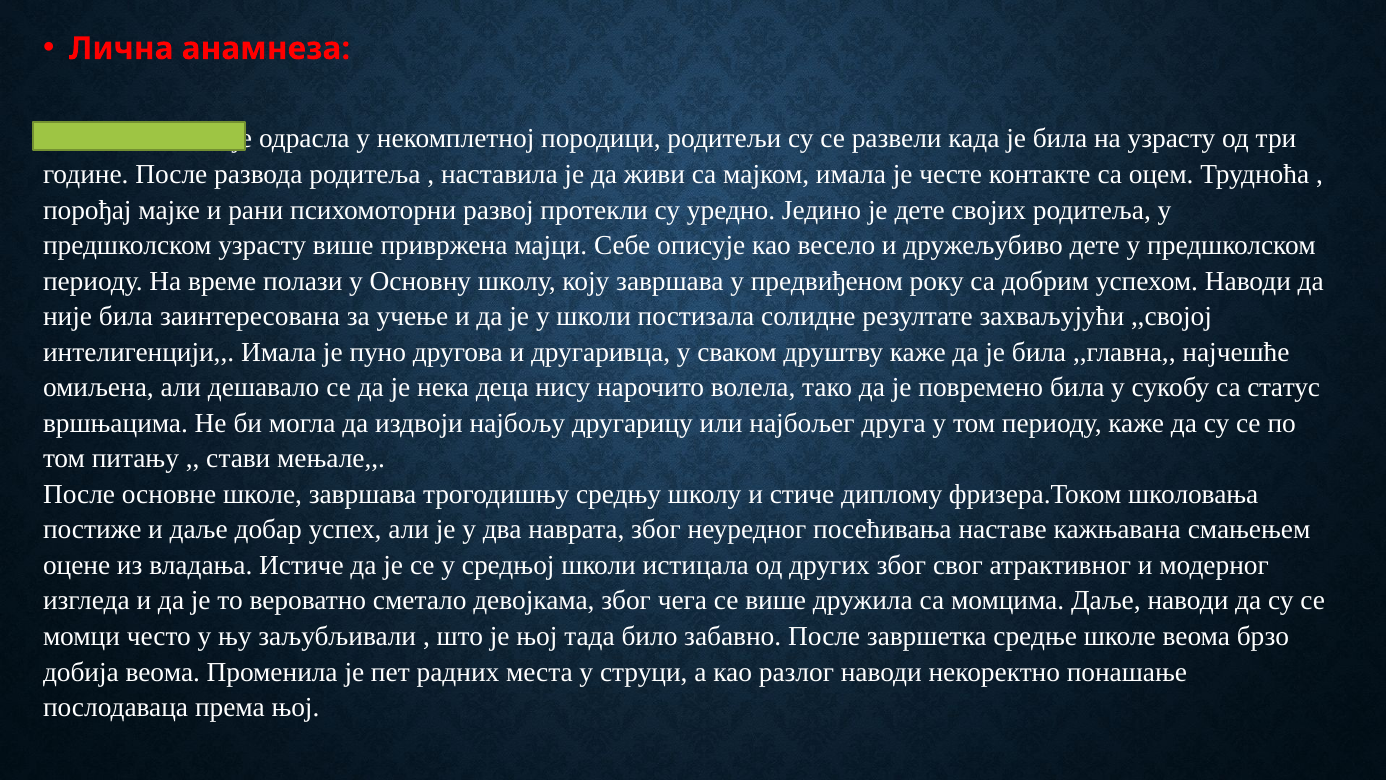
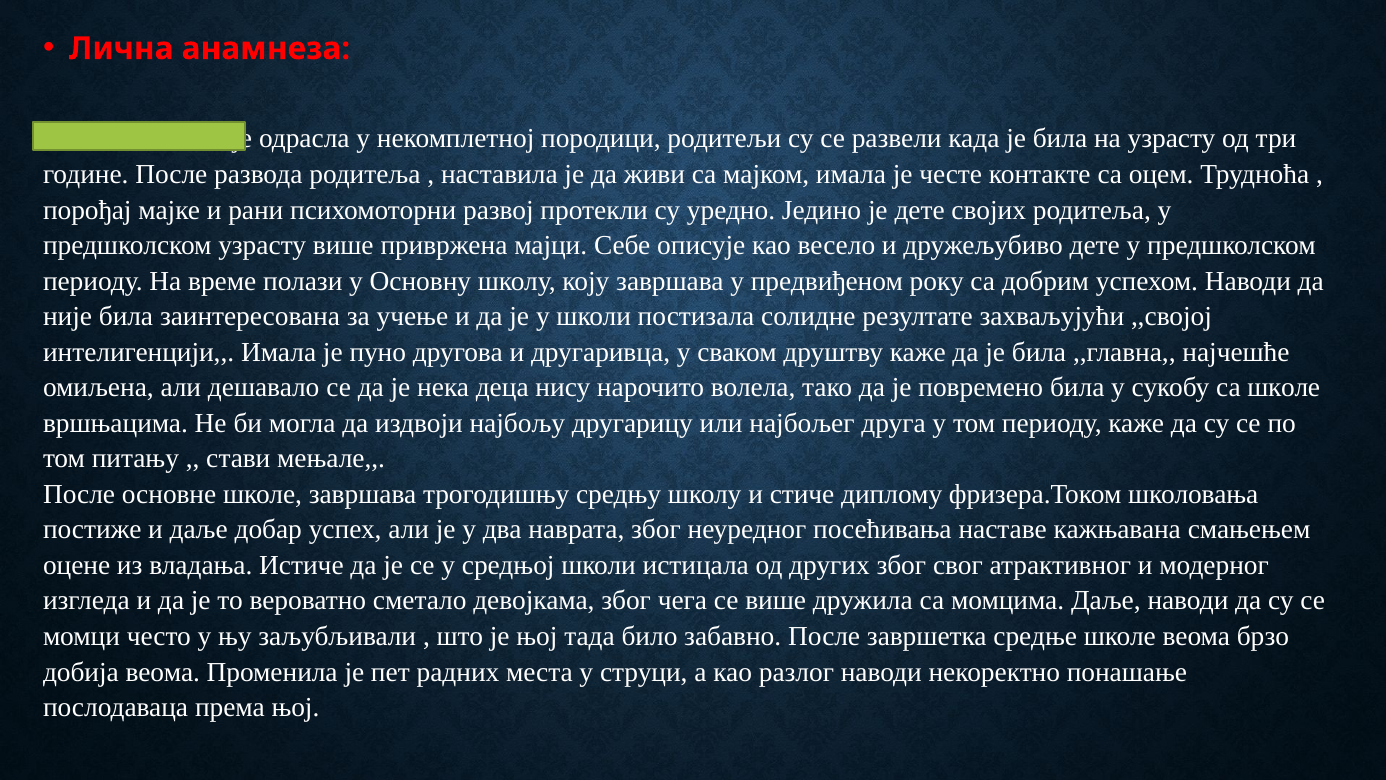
са статус: статус -> школе (1284, 387)
